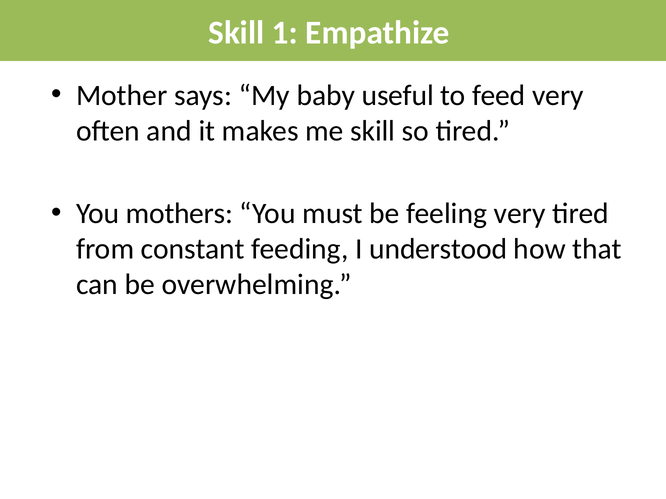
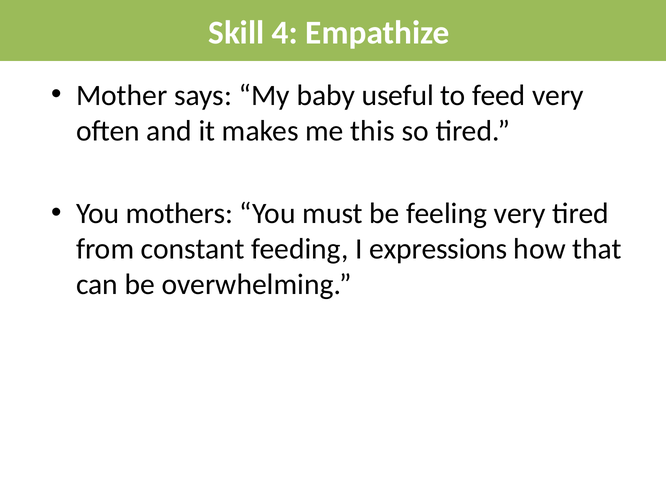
1: 1 -> 4 (285, 33)
me skill: skill -> this (373, 131)
understood: understood -> expressions (438, 249)
